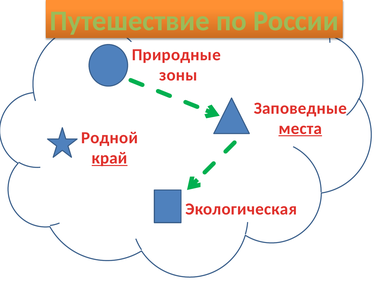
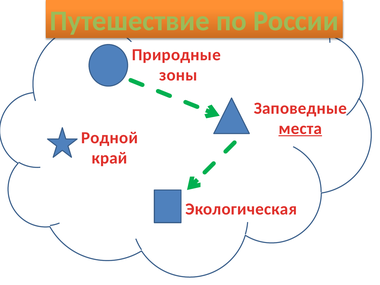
край underline: present -> none (110, 158)
